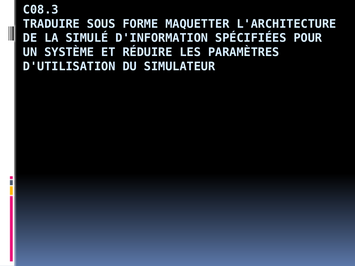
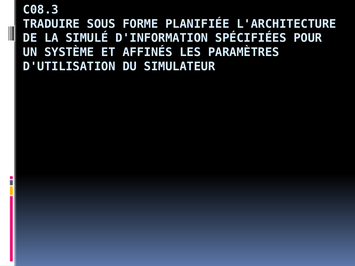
MAQUETTER: MAQUETTER -> PLANIFIÉE (197, 24)
RÉDUIRE: RÉDUIRE -> AFFINÉS (148, 52)
